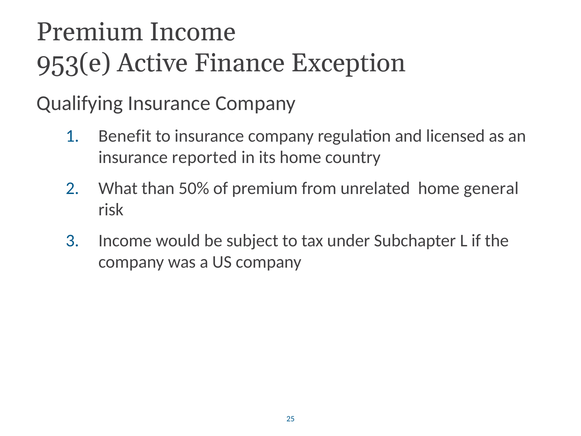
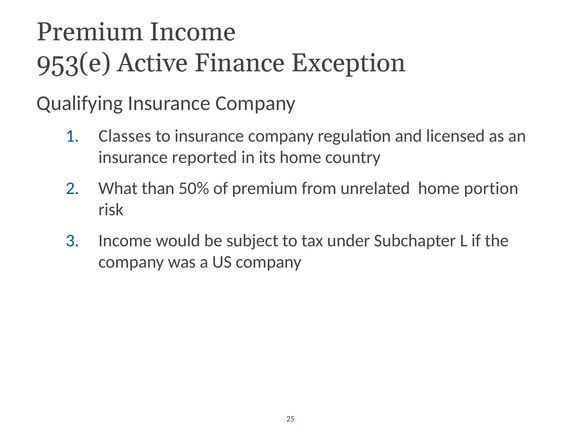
Benefit: Benefit -> Classes (125, 136)
general: general -> portion (491, 188)
